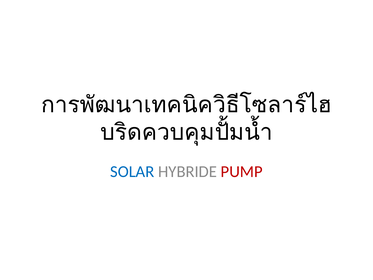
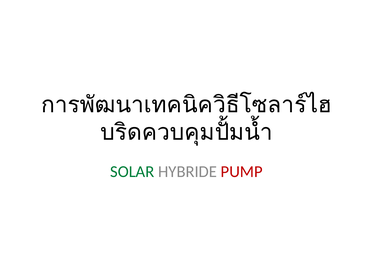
SOLAR colour: blue -> green (132, 171)
